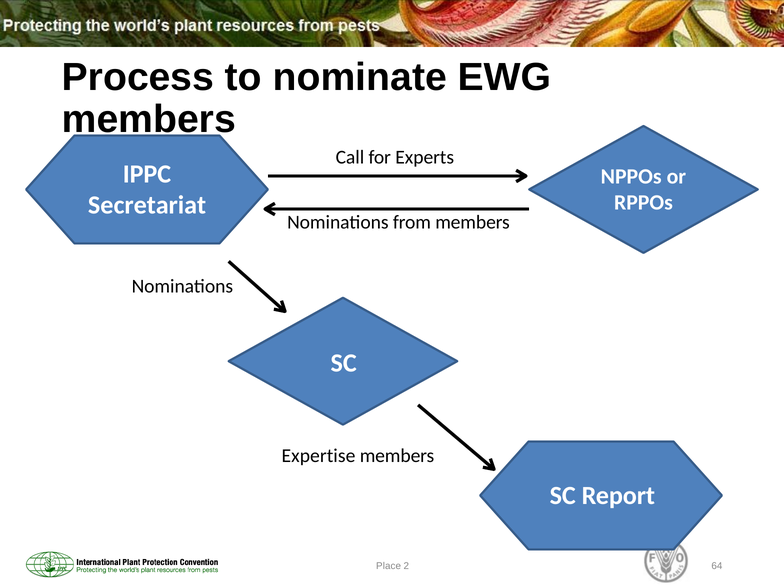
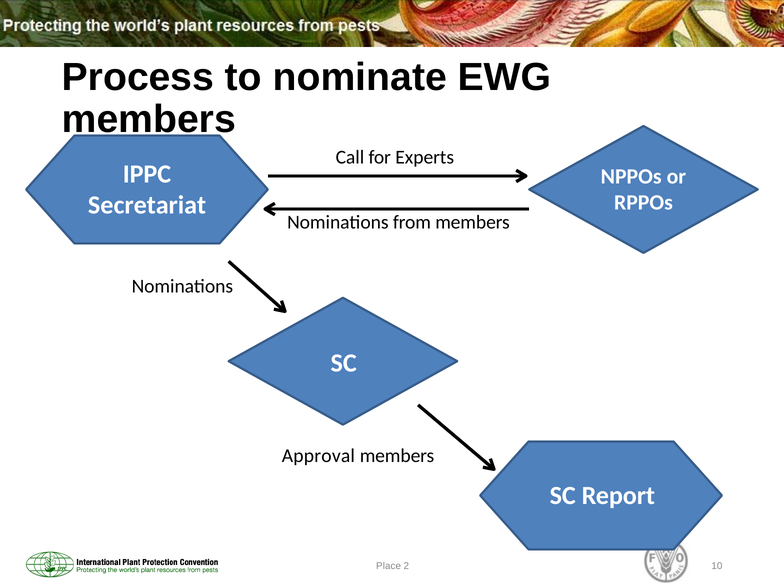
Expertise: Expertise -> Approval (318, 456)
64: 64 -> 10 (717, 566)
